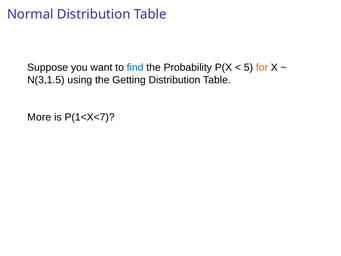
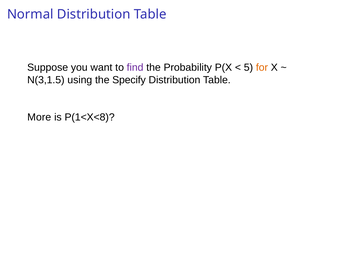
find colour: blue -> purple (135, 67)
Getting: Getting -> Specify (129, 80)
P(1<X<7: P(1<X<7 -> P(1<X<8 (90, 117)
